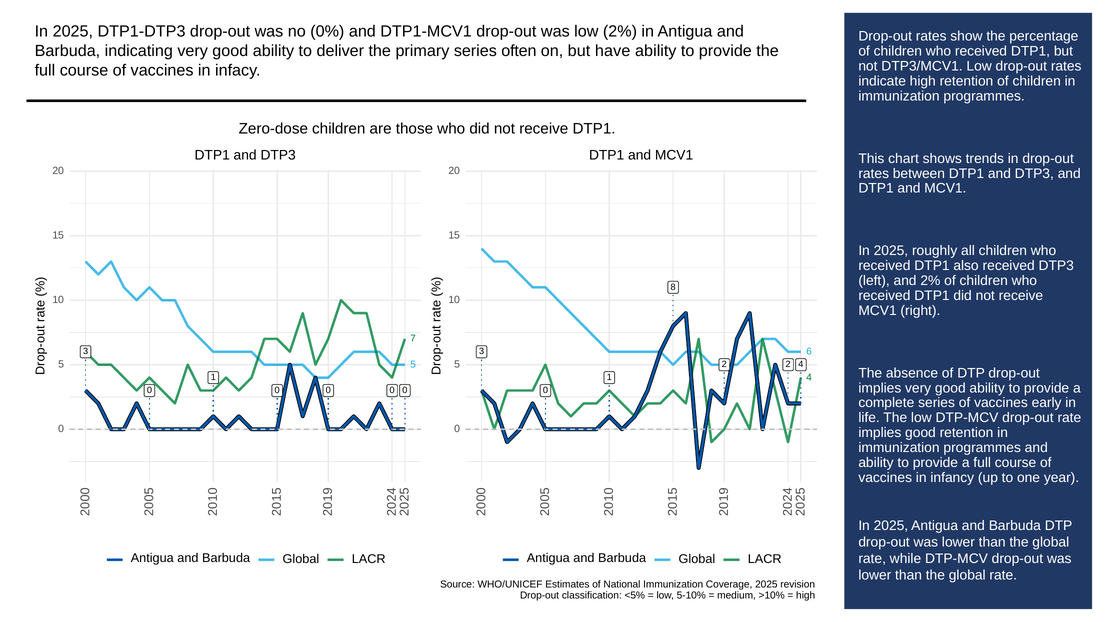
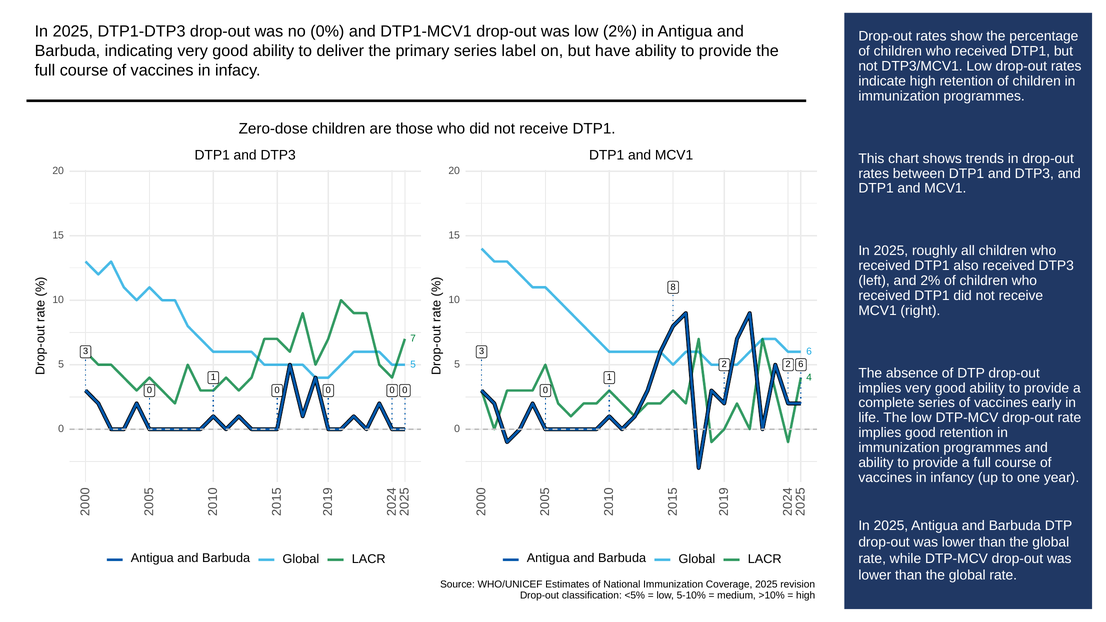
often: often -> label (519, 51)
2 2 4: 4 -> 6 (801, 365)
